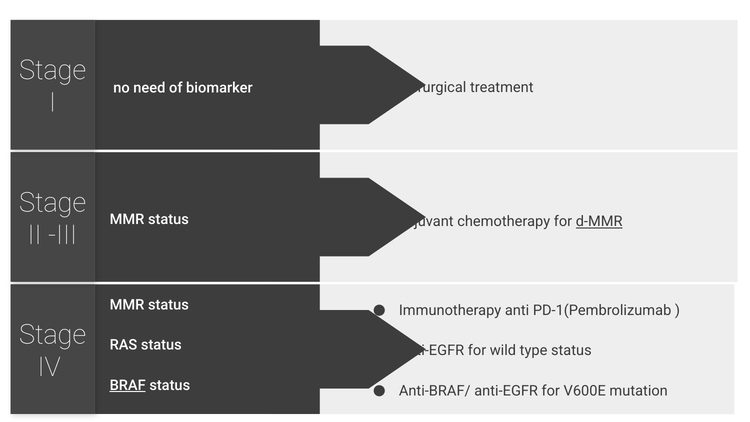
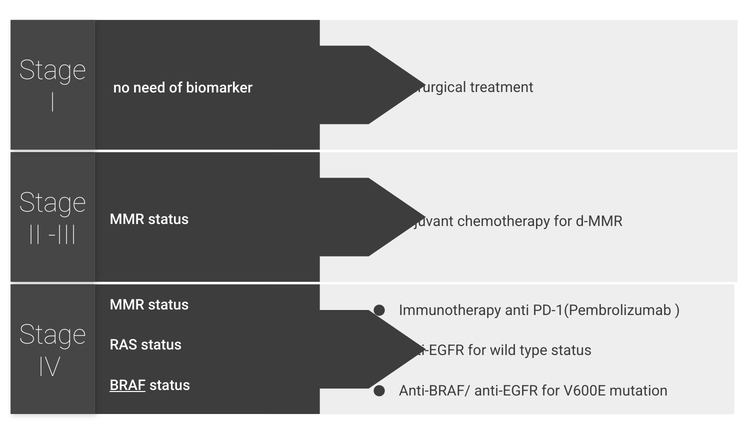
d-MMR underline: present -> none (599, 222)
